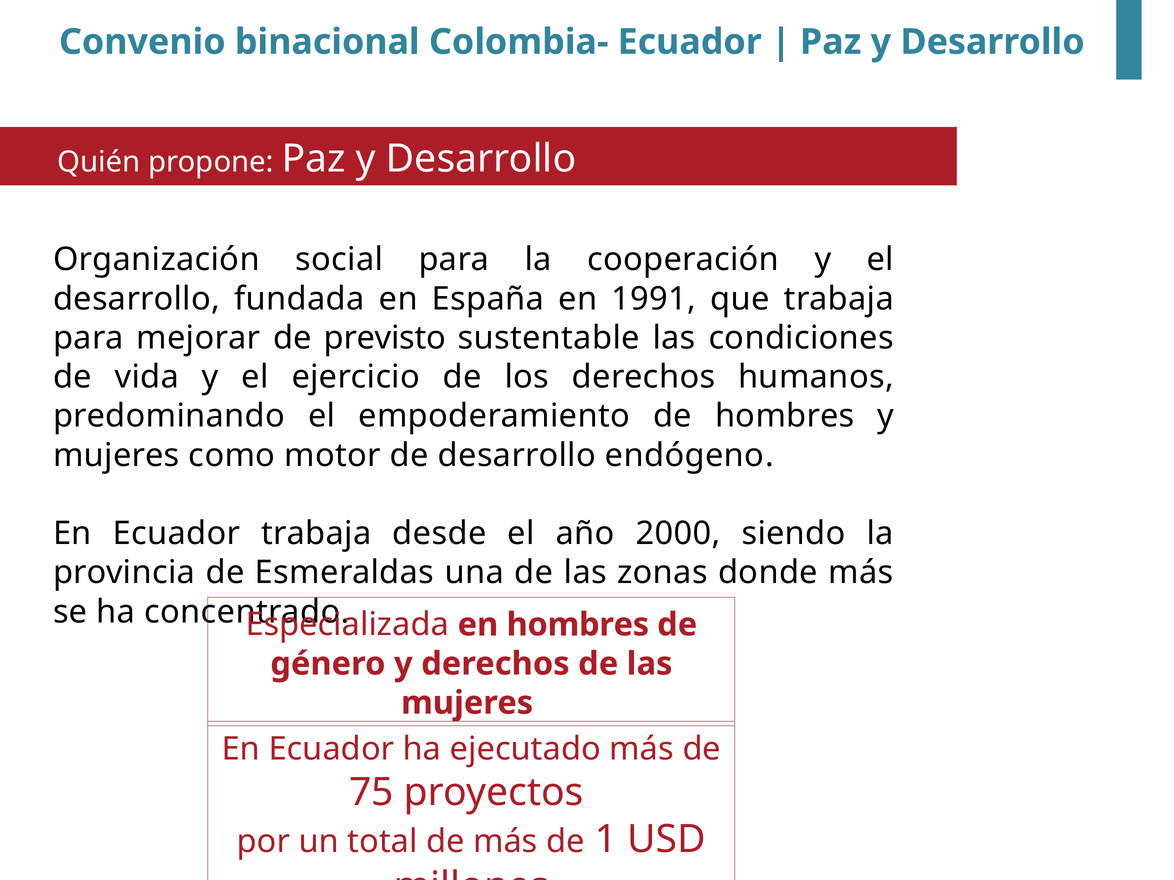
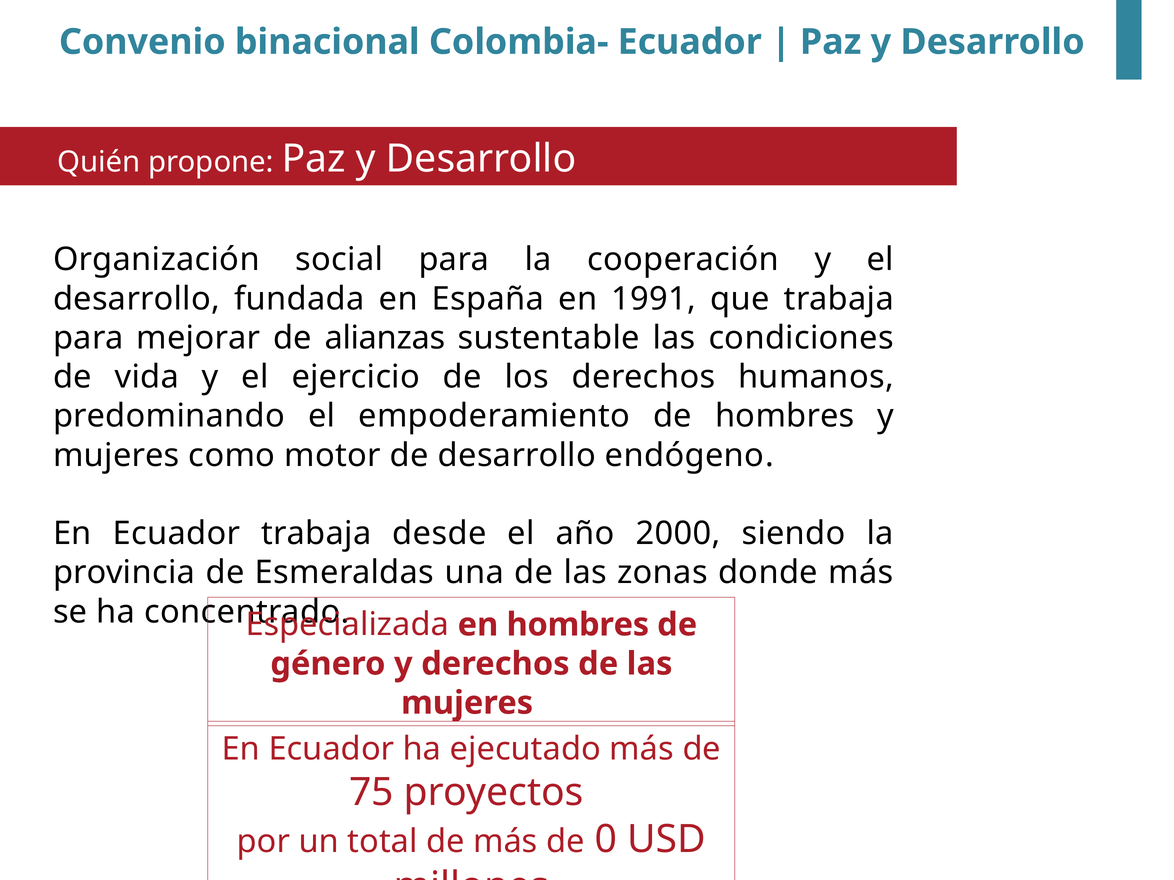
previsto: previsto -> alianzas (385, 338)
1: 1 -> 0 (606, 840)
